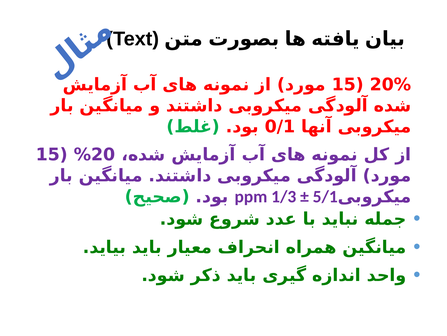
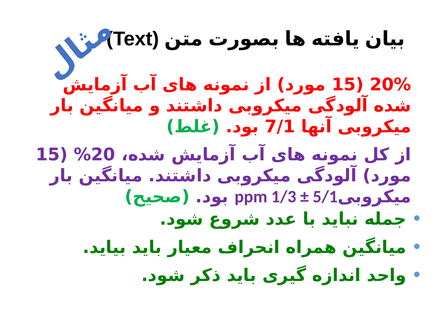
0/1: 0/1 -> 7/1 (280, 126)
